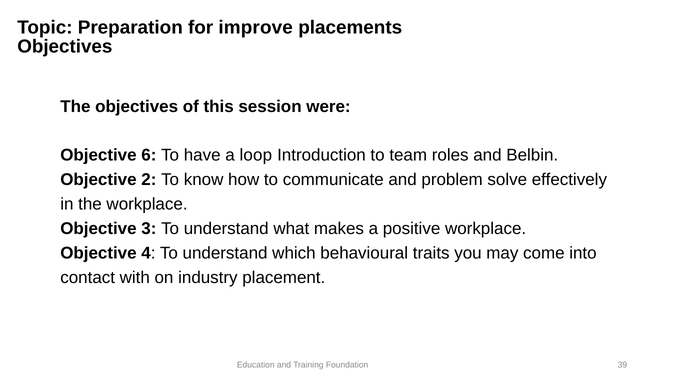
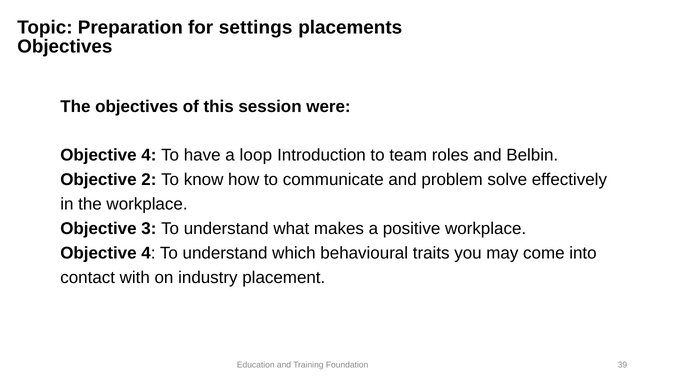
improve: improve -> settings (256, 27)
6: 6 -> 4 (149, 155)
